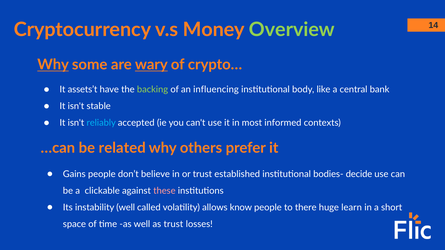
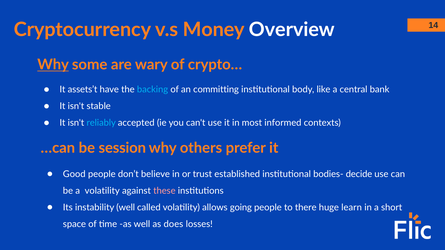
Overview colour: light green -> white (292, 30)
wary underline: present -> none (151, 65)
backing colour: light green -> light blue (153, 90)
influencing: influencing -> committing (216, 90)
related: related -> session (122, 148)
Gains: Gains -> Good (74, 174)
a clickable: clickable -> volatility (102, 191)
know: know -> going (241, 208)
as trust: trust -> does (173, 224)
